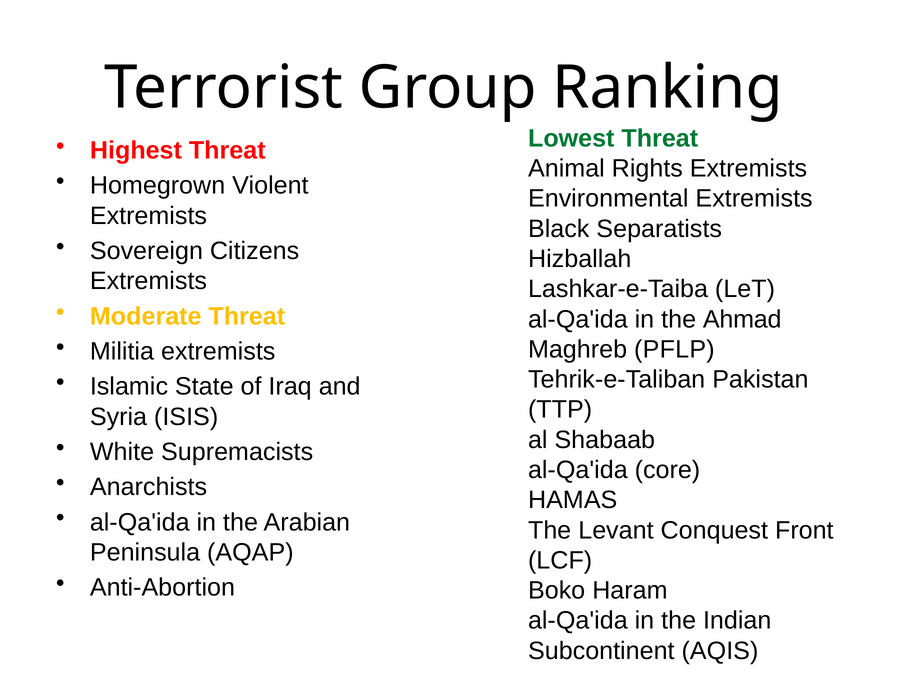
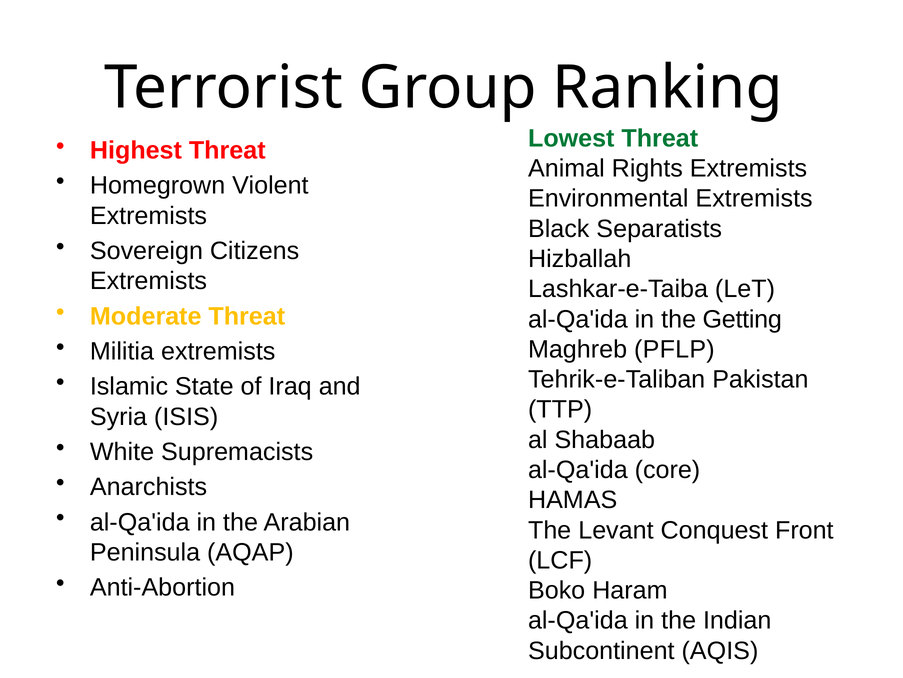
Ahmad: Ahmad -> Getting (742, 319)
